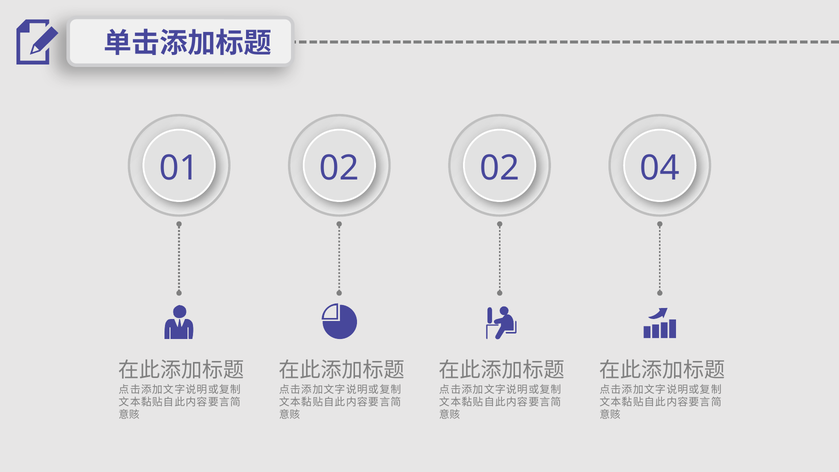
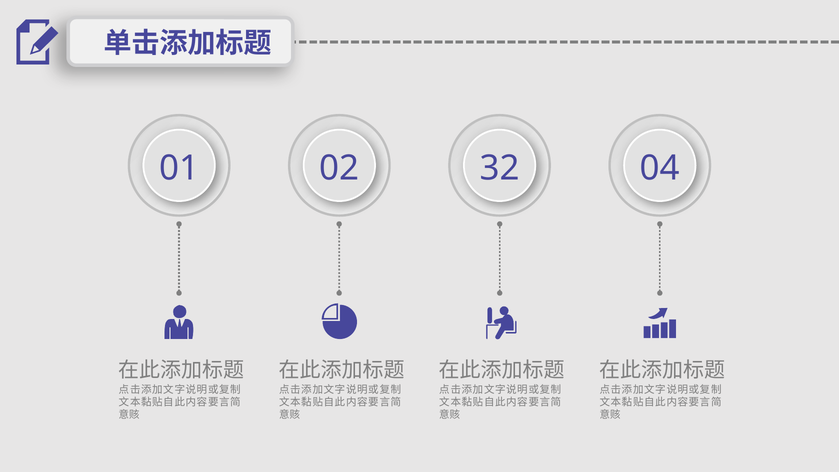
02 02: 02 -> 32 (500, 168)
